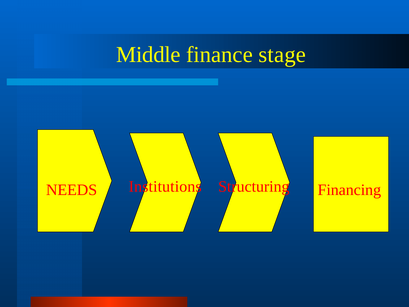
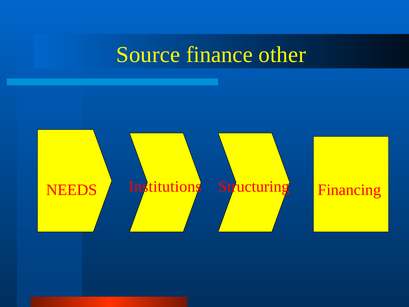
Middle: Middle -> Source (148, 55)
stage: stage -> other (282, 55)
